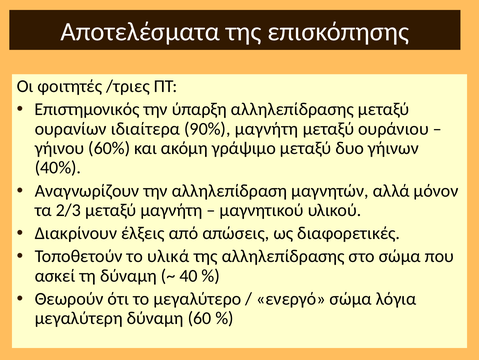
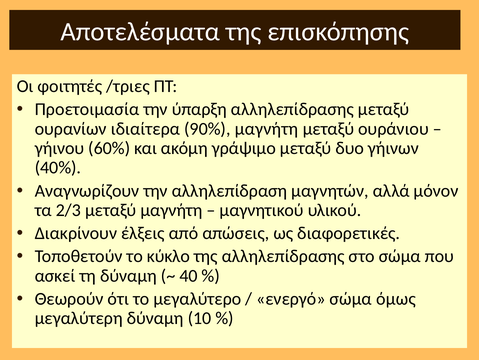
Επιστημονικός: Επιστημονικός -> Προετοιμασία (87, 109)
υλικά: υλικά -> κύκλο (168, 256)
λόγια: λόγια -> όμως (396, 298)
60: 60 -> 10 (199, 318)
